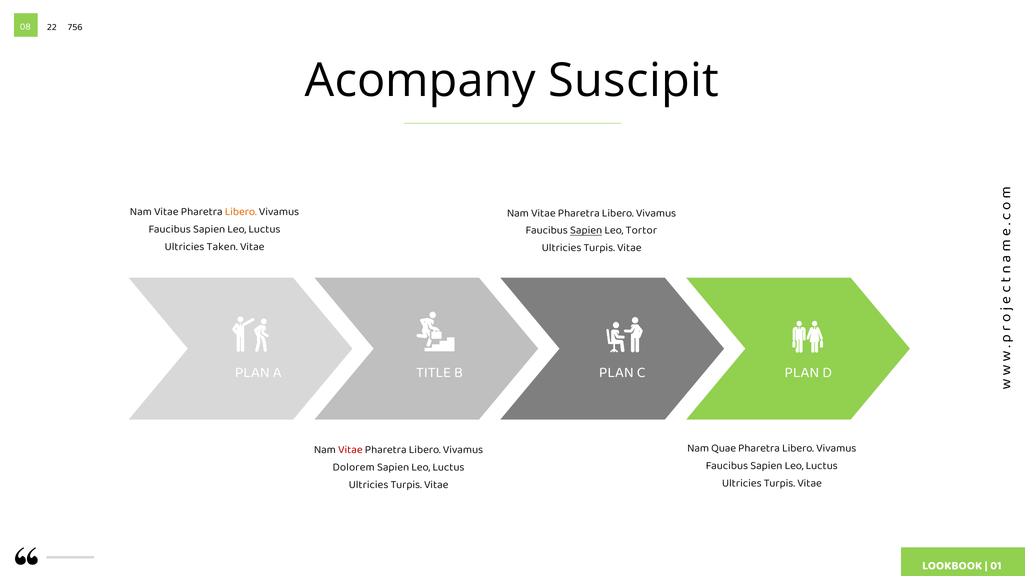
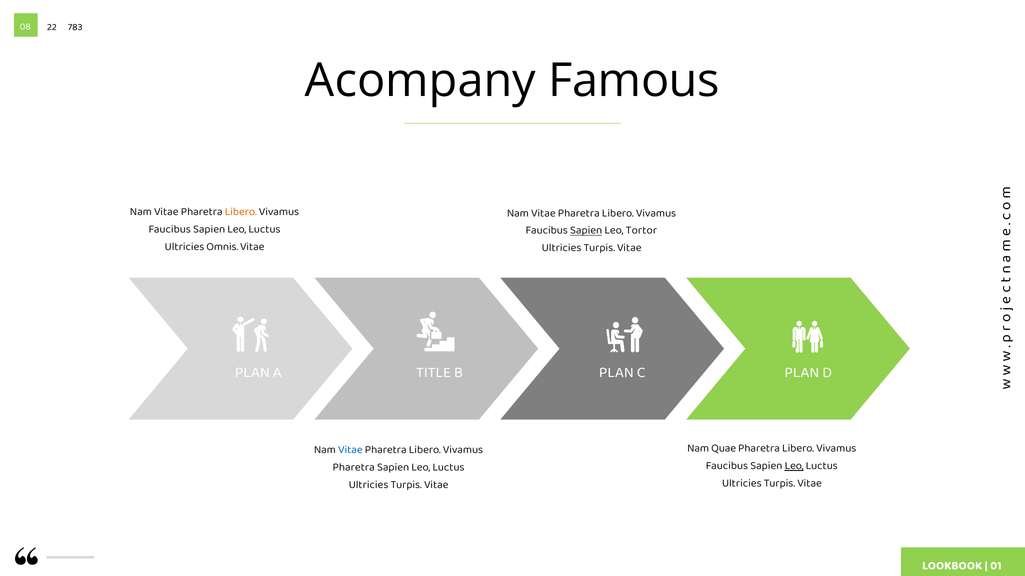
756: 756 -> 783 (75, 27)
Suscipit: Suscipit -> Famous (634, 81)
Taken: Taken -> Omnis (222, 247)
Vitae colour: red -> blue (350, 450)
Leo underline: none -> present (794, 466)
Dolorem: Dolorem -> Pharetra (354, 467)
